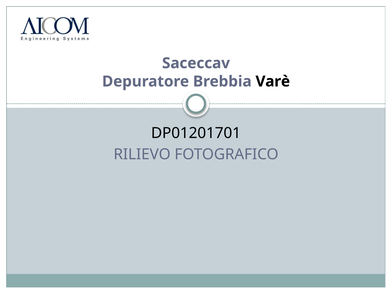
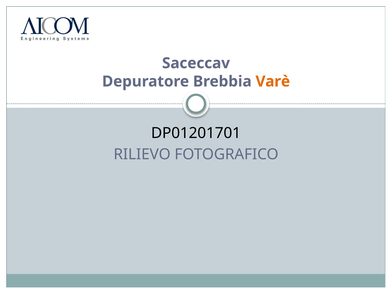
Varè colour: black -> orange (273, 81)
